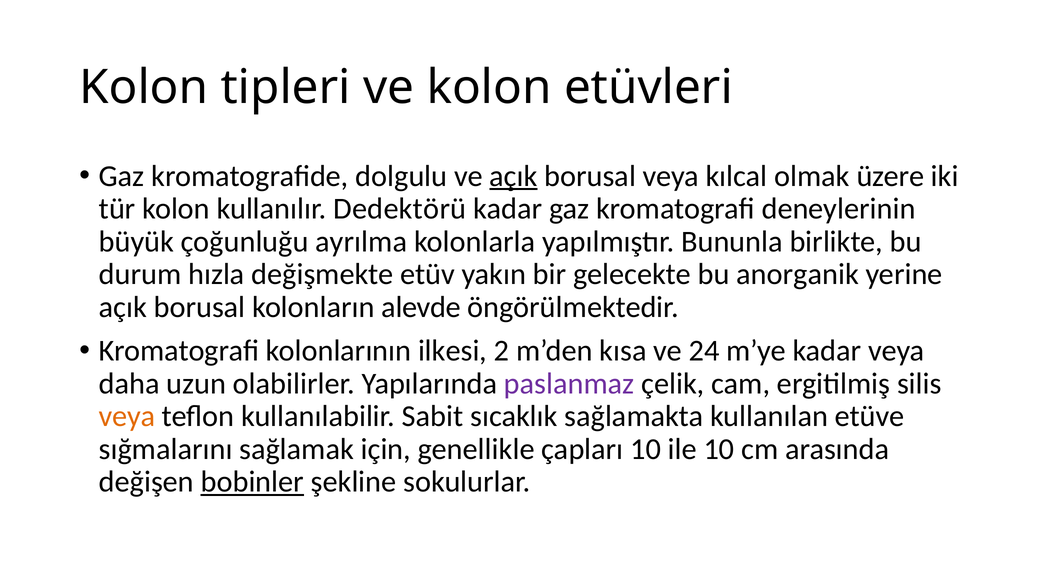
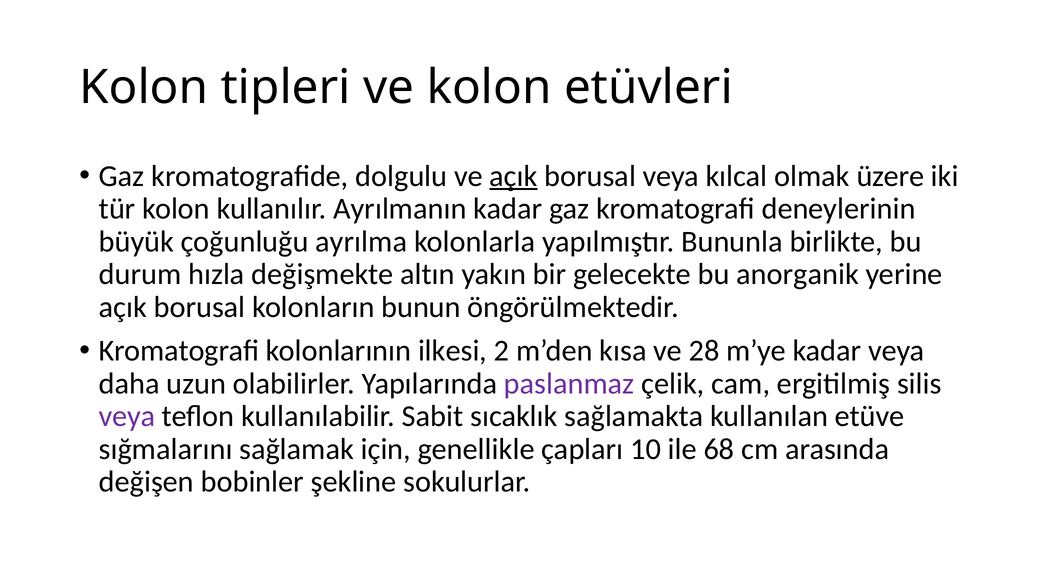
Dedektörü: Dedektörü -> Ayrılmanın (400, 209)
etüv: etüv -> altın (427, 274)
alevde: alevde -> bunun (421, 307)
24: 24 -> 28 (704, 350)
veya colour: orange -> purple (127, 416)
ile 10: 10 -> 68 (719, 449)
bobinler underline: present -> none (252, 481)
